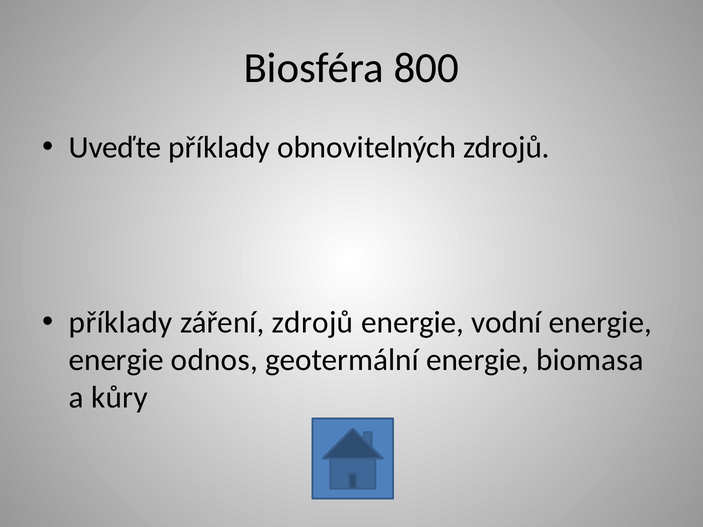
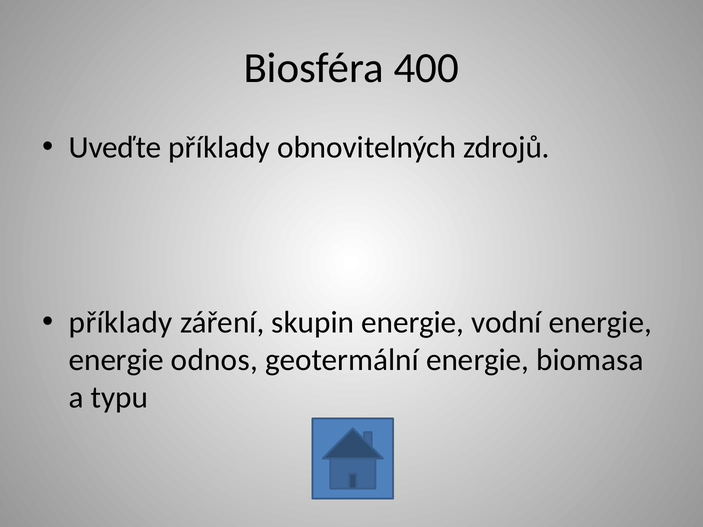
800: 800 -> 400 (426, 68)
záření zdrojů: zdrojů -> skupin (313, 323)
kůry: kůry -> typu (119, 398)
